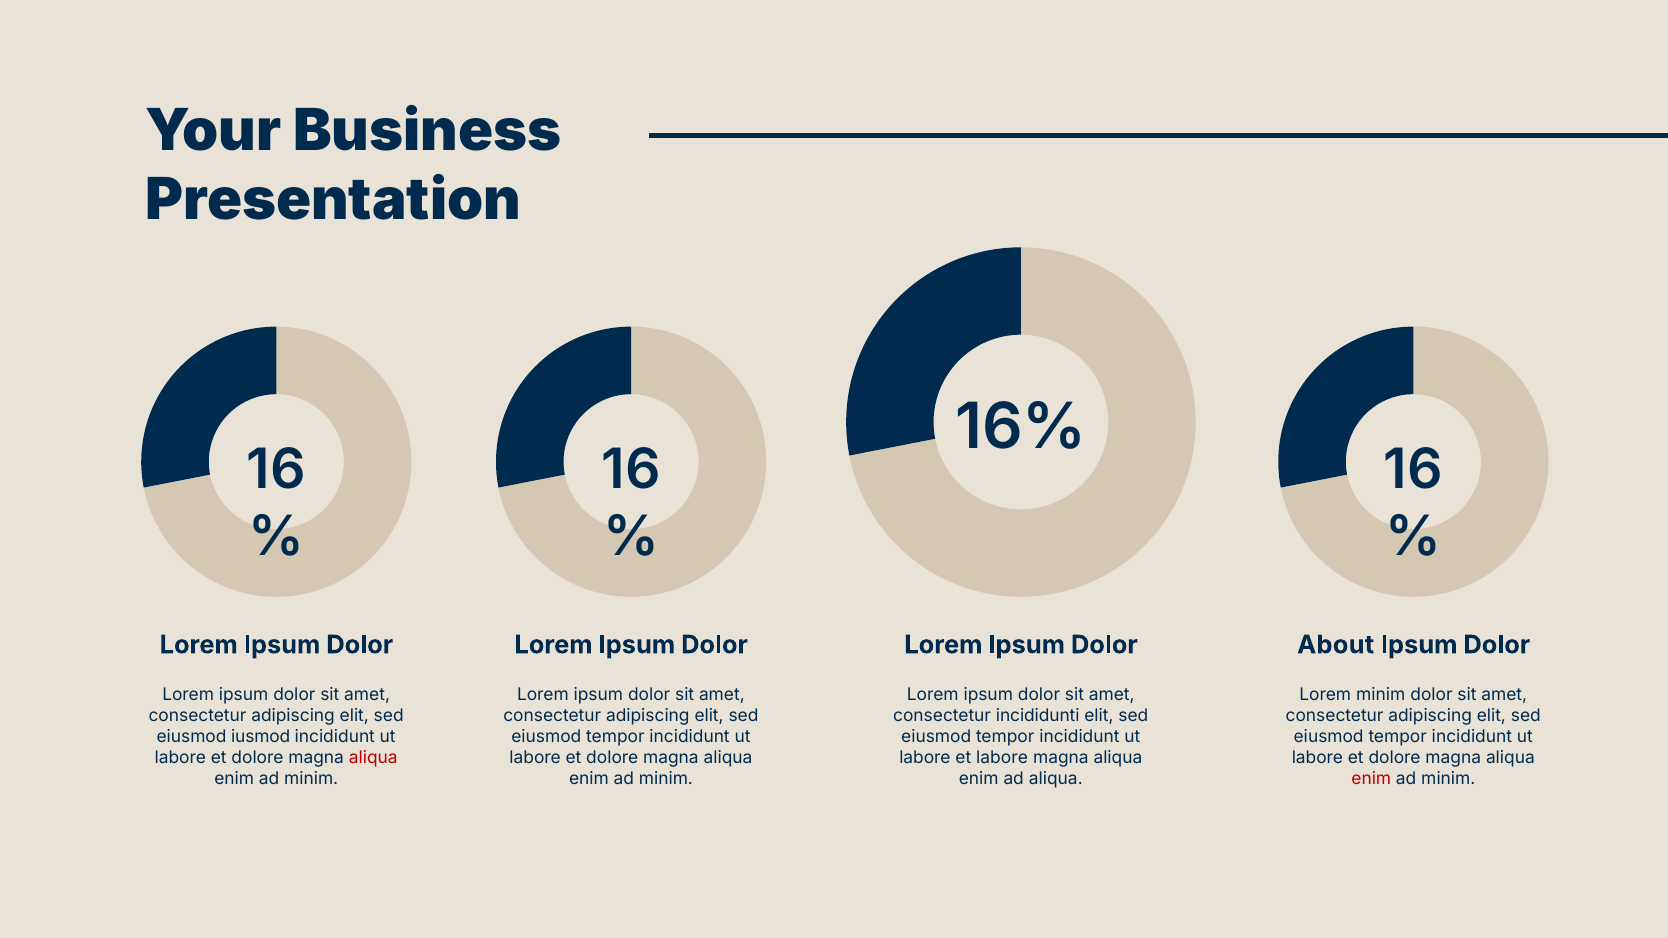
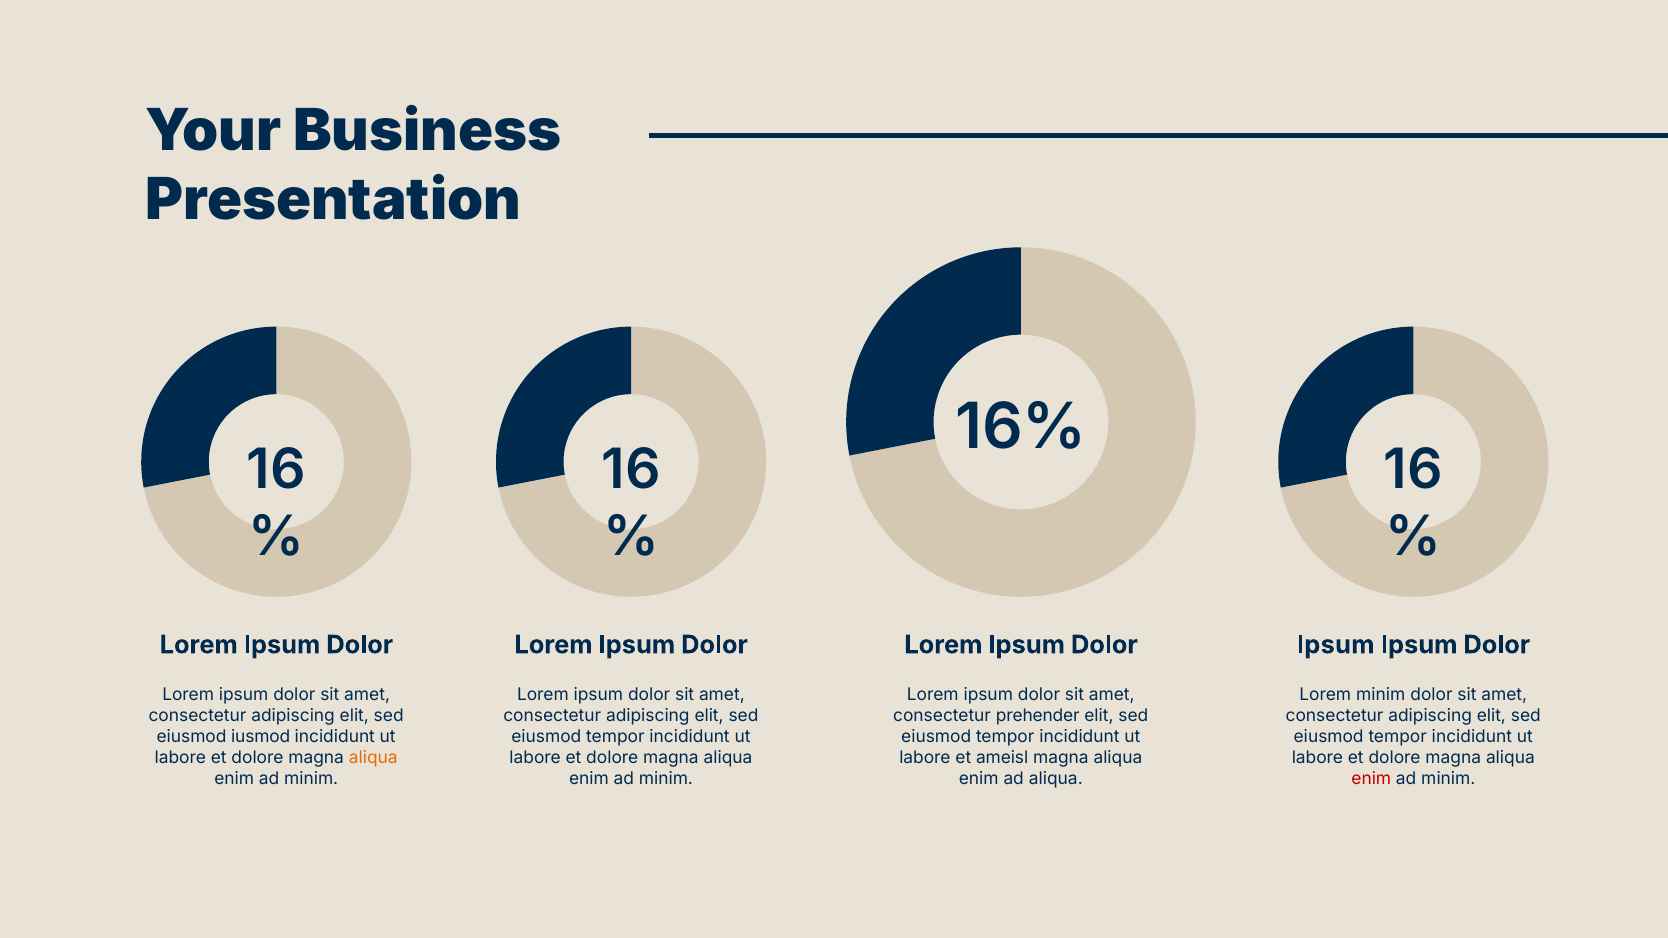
About: About -> Ipsum (1336, 645)
incididunti: incididunti -> prehender (1038, 716)
aliqua colour: red -> orange (373, 758)
et labore: labore -> ameisl (1002, 758)
